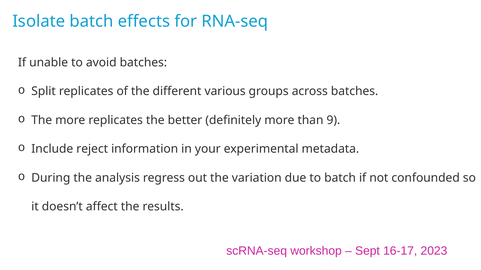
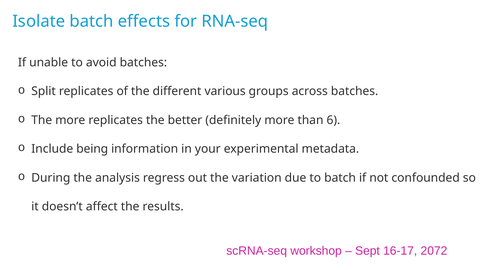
9: 9 -> 6 (333, 120)
reject: reject -> being (92, 149)
2023: 2023 -> 2072 (434, 251)
